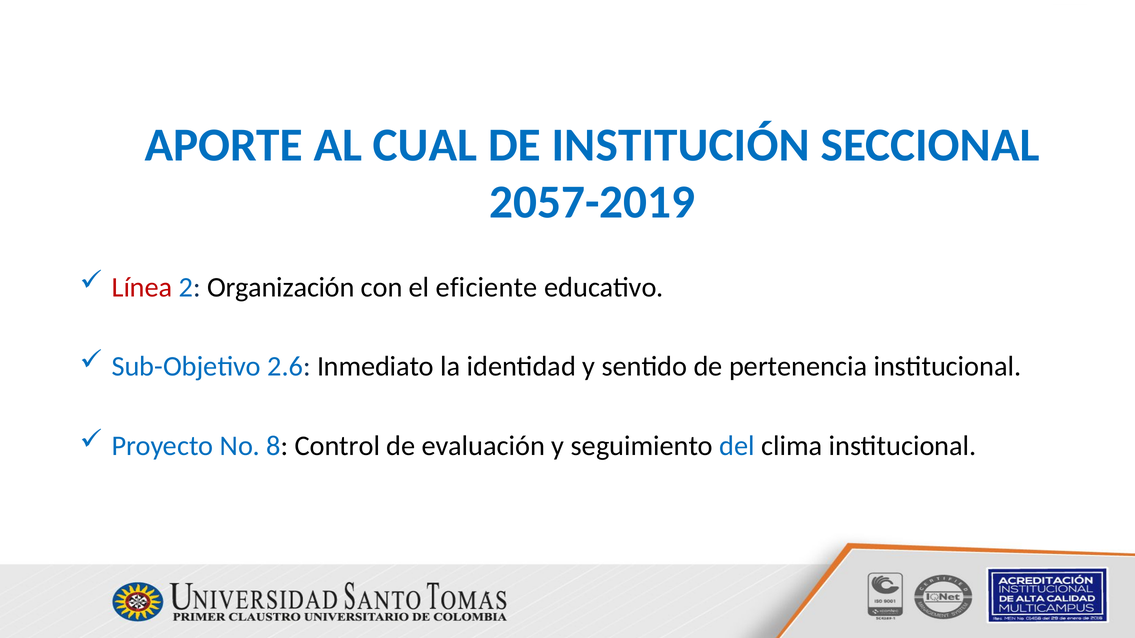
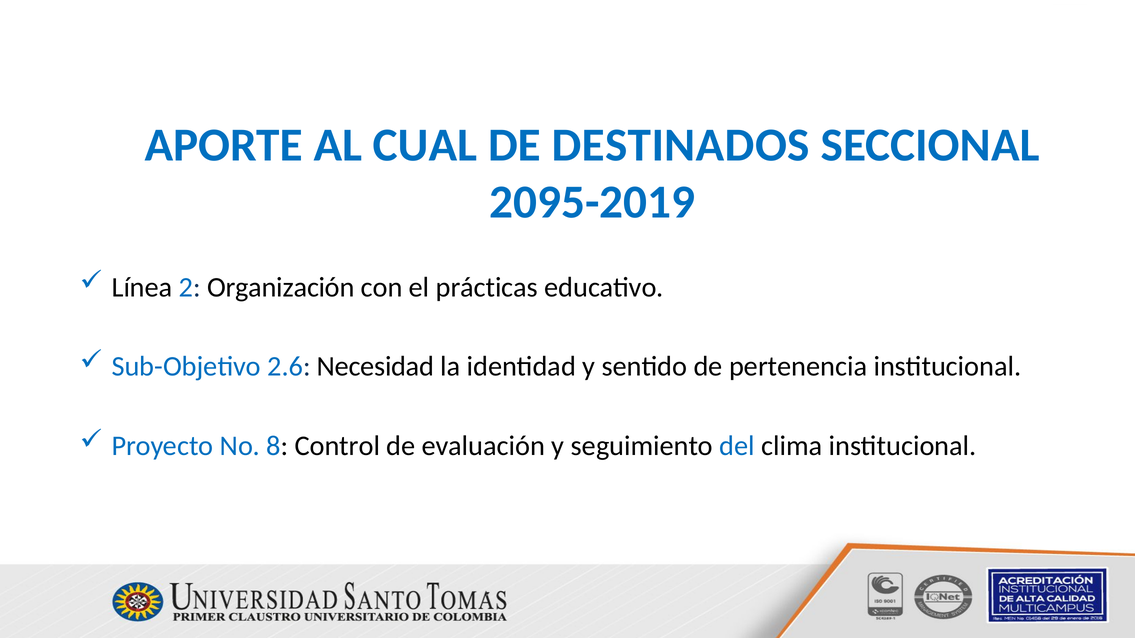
INSTITUCIÓN: INSTITUCIÓN -> DESTINADOS (681, 145)
2057-2019: 2057-2019 -> 2095-2019 (592, 202)
Línea colour: red -> black (142, 287)
eficiente: eficiente -> prácticas (487, 287)
Inmediato: Inmediato -> Necesidad (376, 367)
